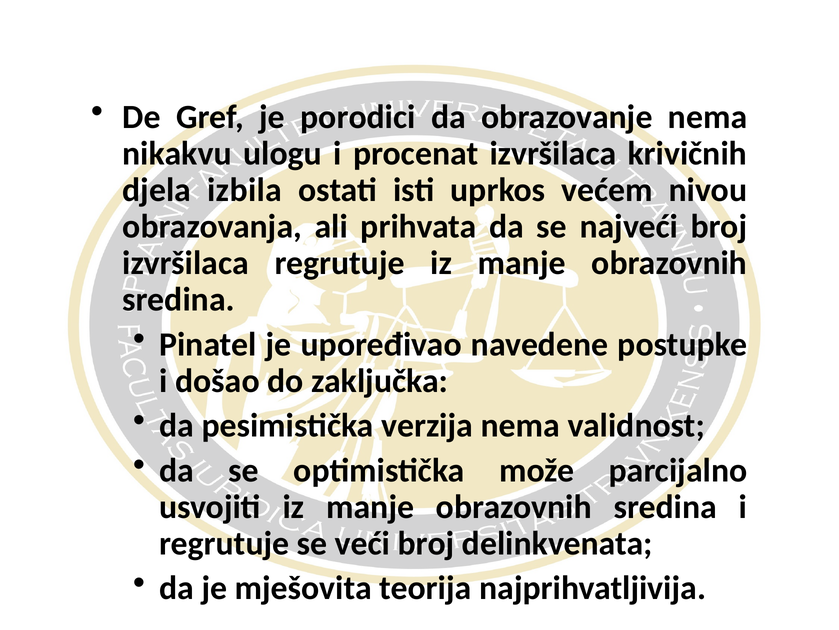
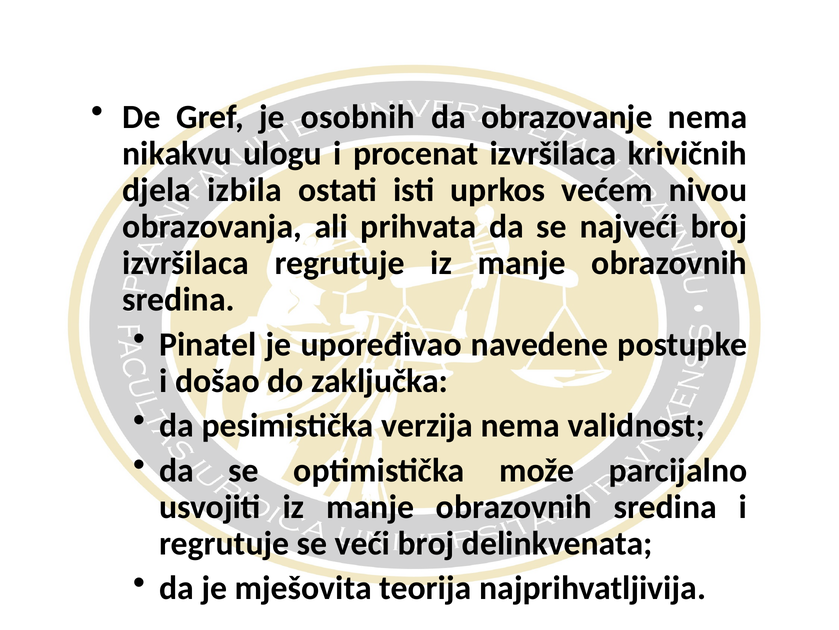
porodici: porodici -> osobnih (358, 117)
